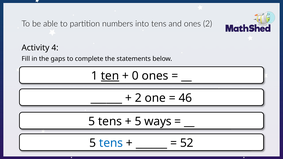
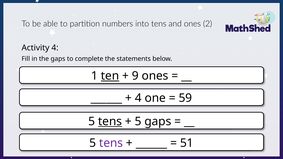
0: 0 -> 9 (135, 76)
2: 2 -> 4 (138, 98)
46: 46 -> 59 (185, 98)
tens underline: none -> present (110, 122)
5 ways: ways -> gaps (158, 122)
tens colour: blue -> purple (111, 143)
52: 52 -> 51 (187, 143)
